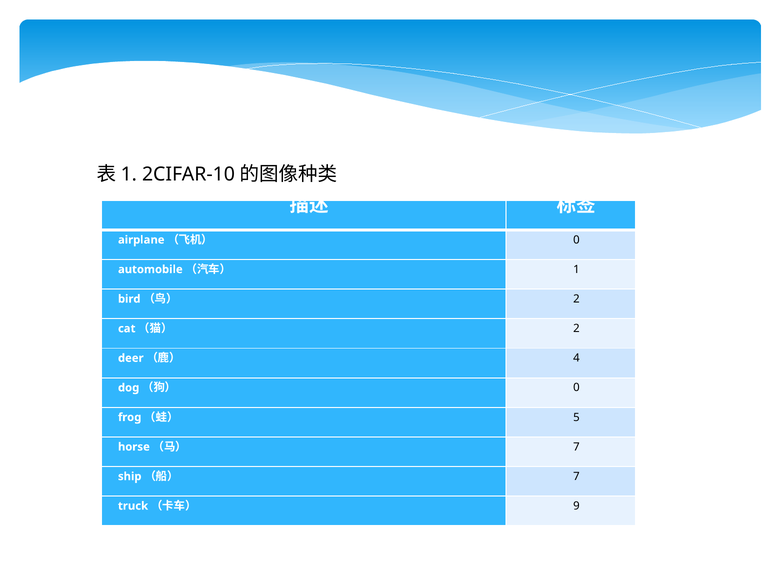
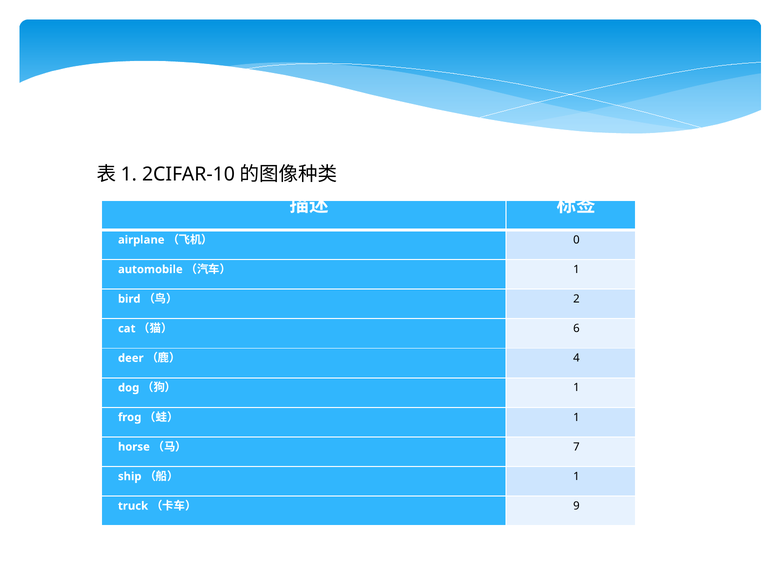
2: 2 -> 6 (576, 329)
0: 0 -> 1 (576, 388)
5: 5 -> 1 (576, 417)
7: 7 -> 1 (576, 476)
